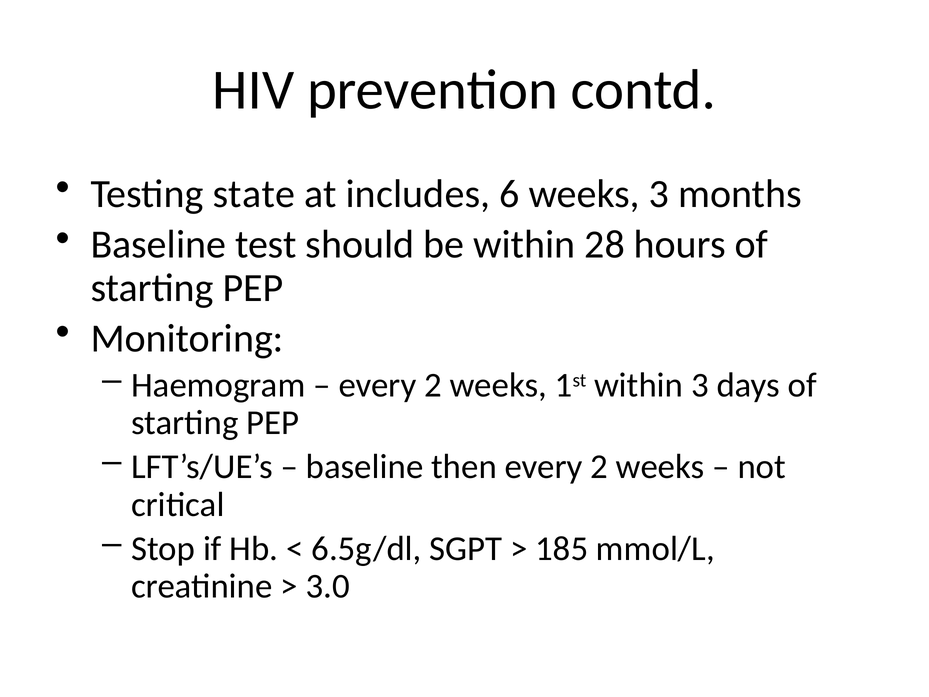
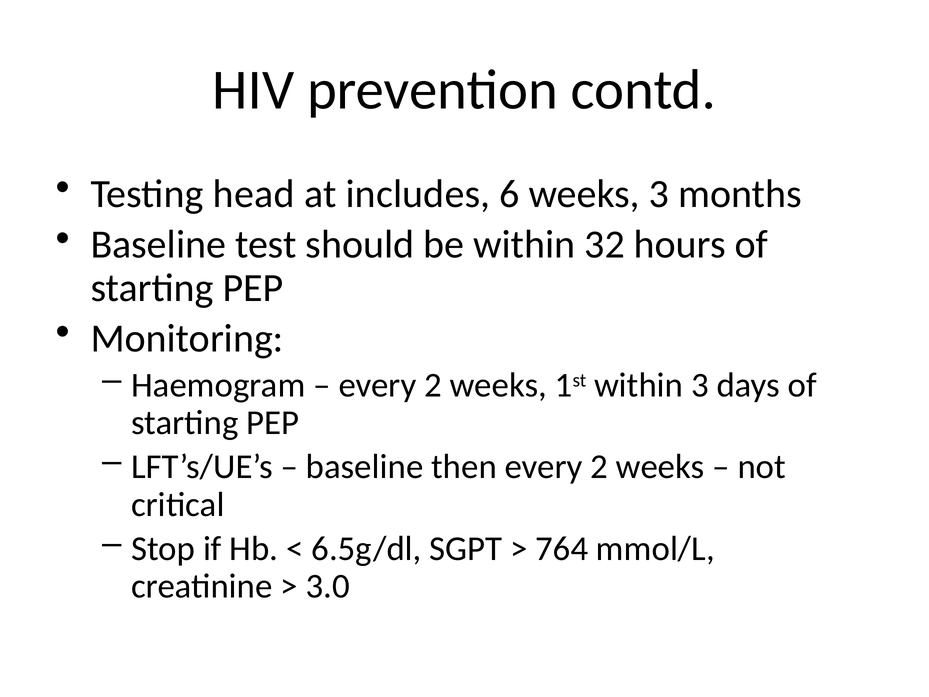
state: state -> head (254, 194)
28: 28 -> 32 (605, 245)
185: 185 -> 764 (562, 549)
